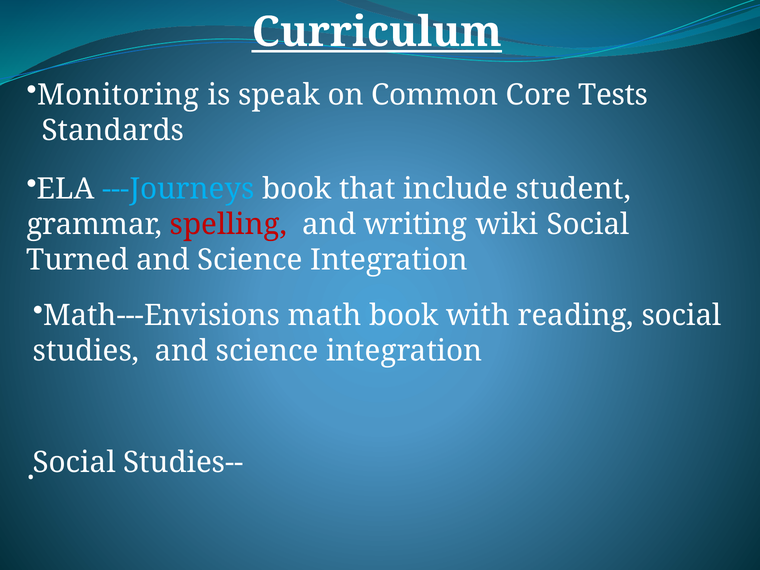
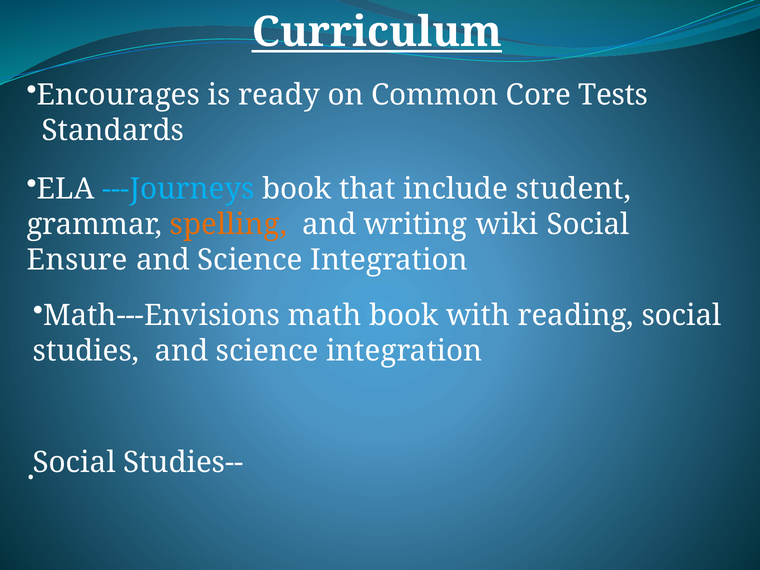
Monitoring: Monitoring -> Encourages (118, 95)
speak: speak -> ready (279, 95)
spelling colour: red -> orange (228, 224)
Turned: Turned -> Ensure (77, 260)
